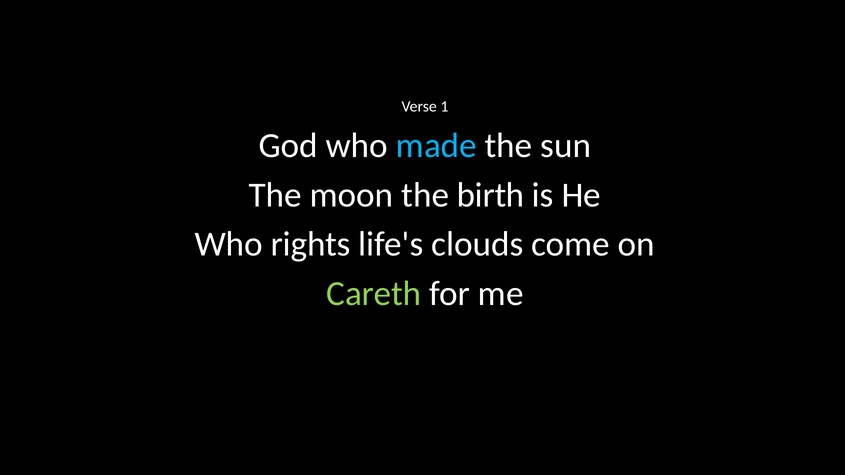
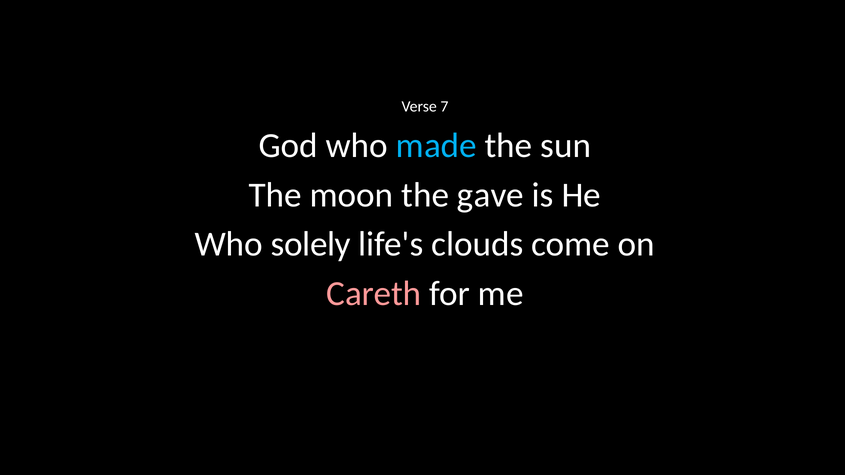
1: 1 -> 7 (444, 107)
birth: birth -> gave (490, 195)
rights: rights -> solely (311, 244)
Careth colour: light green -> pink (374, 294)
